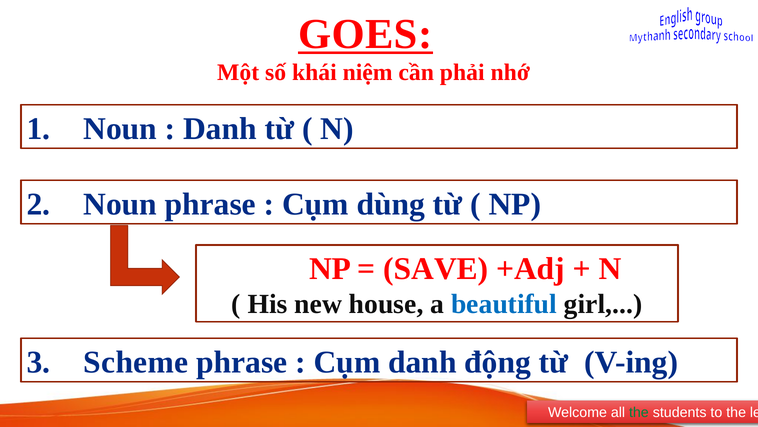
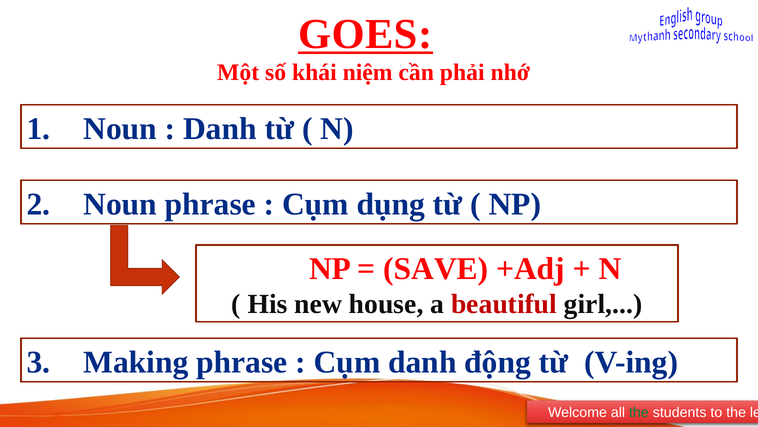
dùng: dùng -> dụng (391, 204)
beautiful colour: blue -> red (504, 304)
Scheme: Scheme -> Making (136, 362)
